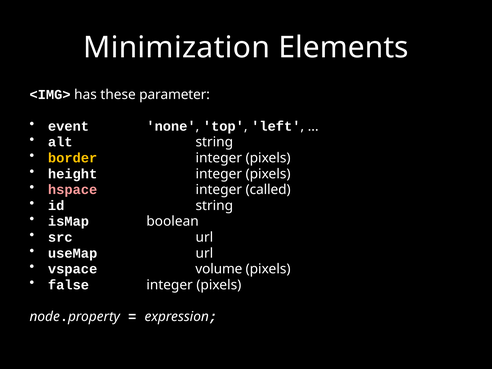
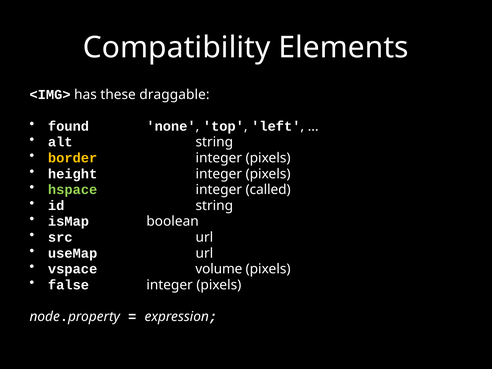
Minimization: Minimization -> Compatibility (177, 48)
parameter: parameter -> draggable (174, 95)
event: event -> found (68, 126)
hspace colour: pink -> light green (73, 190)
